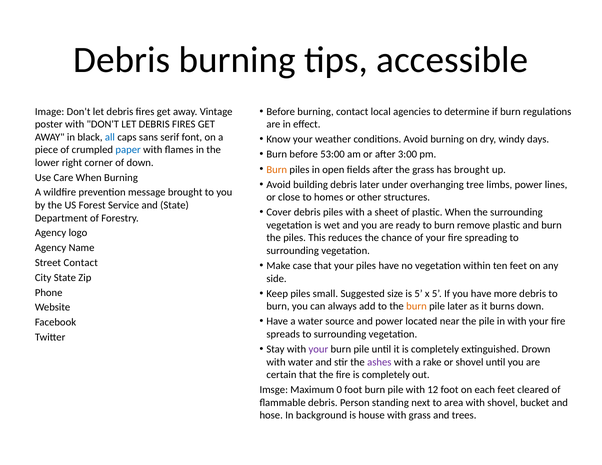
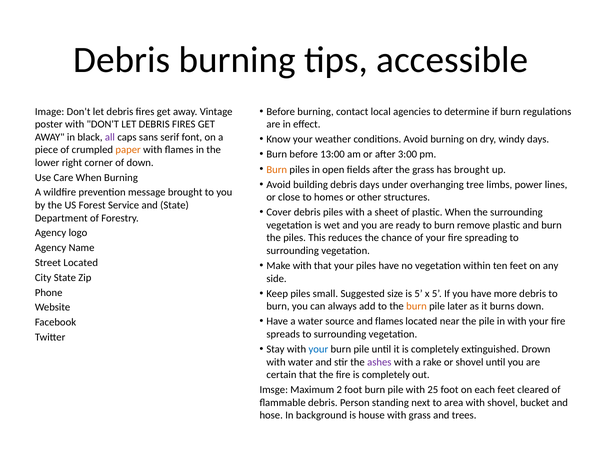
all colour: blue -> purple (110, 137)
paper colour: blue -> orange (128, 150)
53:00: 53:00 -> 13:00 (332, 155)
debris later: later -> days (369, 185)
Street Contact: Contact -> Located (81, 263)
Make case: case -> with (302, 266)
and power: power -> flames (389, 322)
your colour: purple -> blue (318, 349)
0: 0 -> 2 (339, 390)
12: 12 -> 25 (433, 390)
